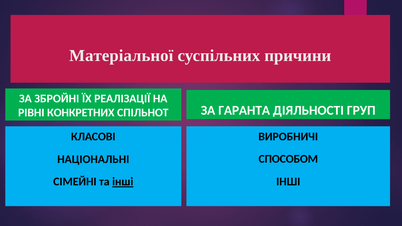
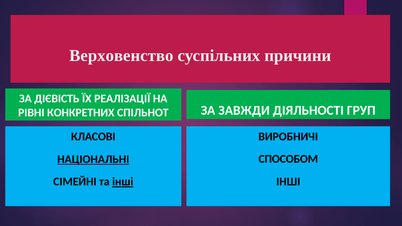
Матеріальної: Матеріальної -> Верховенство (121, 56)
ЗБРОЙНІ: ЗБРОЙНІ -> ДІЄВІСТЬ (57, 99)
ГАРАНТА: ГАРАНТА -> ЗАВЖДИ (244, 111)
НАЦІОНАЛЬНІ underline: none -> present (93, 159)
